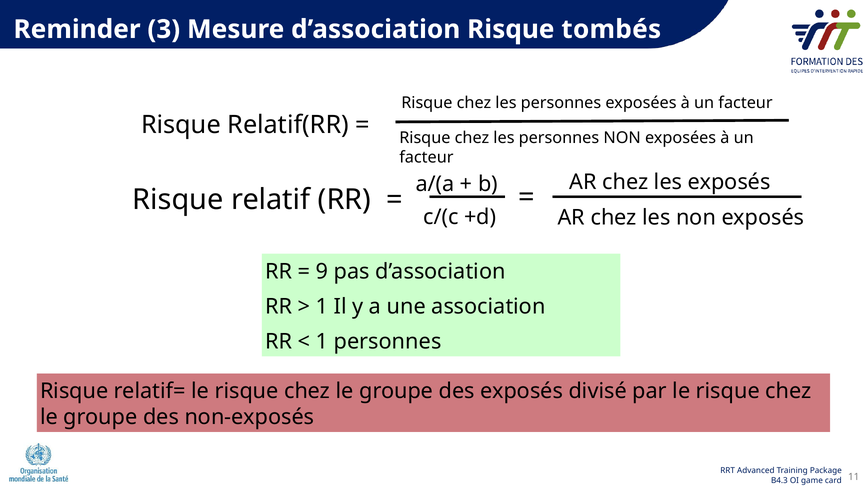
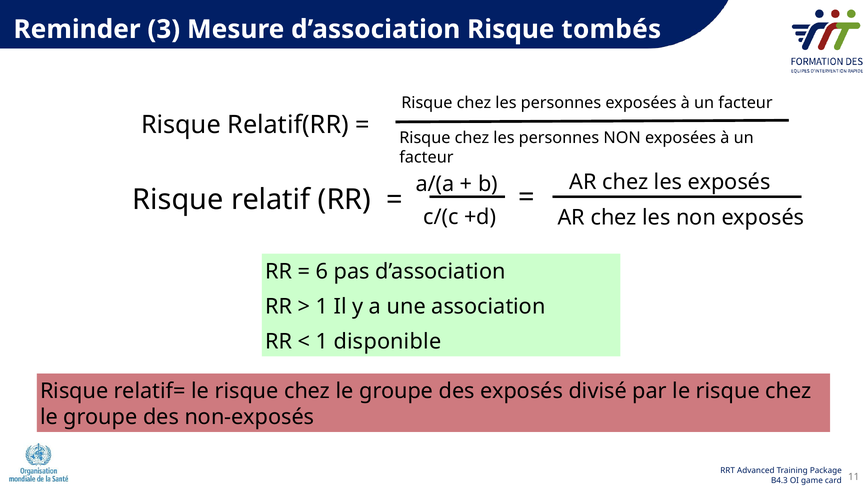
9: 9 -> 6 (322, 271)
1 personnes: personnes -> disponible (387, 341)
